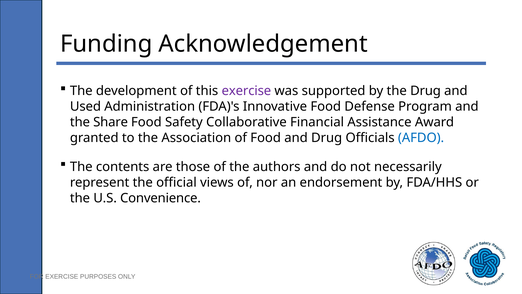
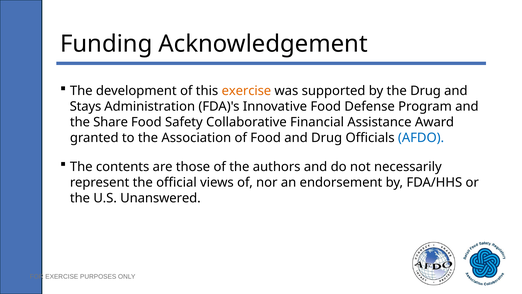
exercise colour: purple -> orange (246, 91)
Used: Used -> Stays (85, 106)
Convenience: Convenience -> Unanswered (160, 198)
